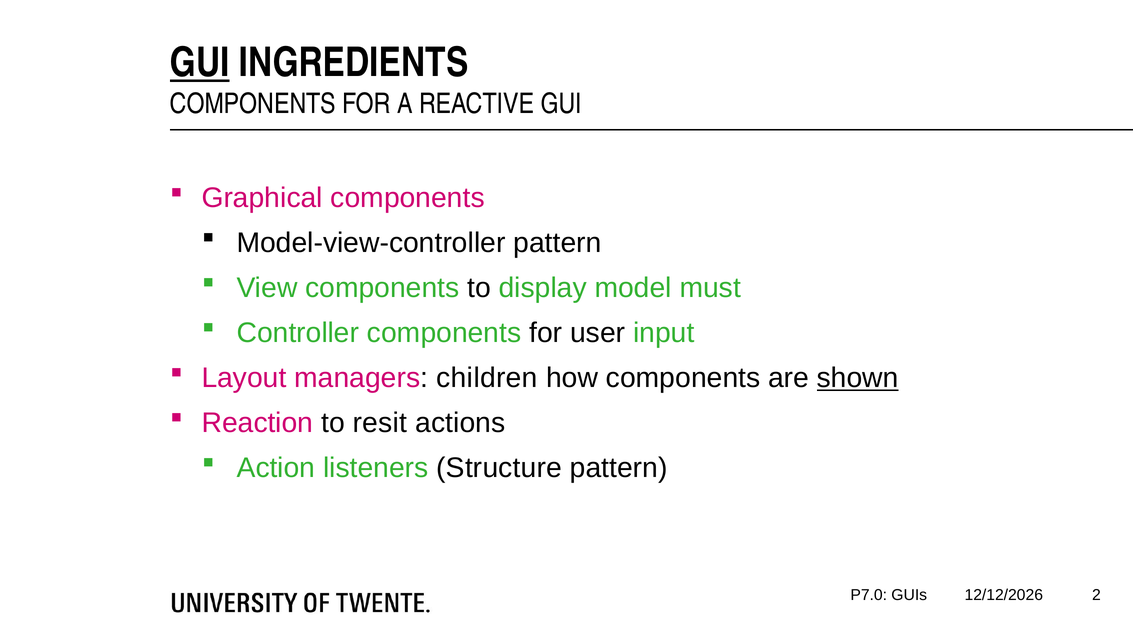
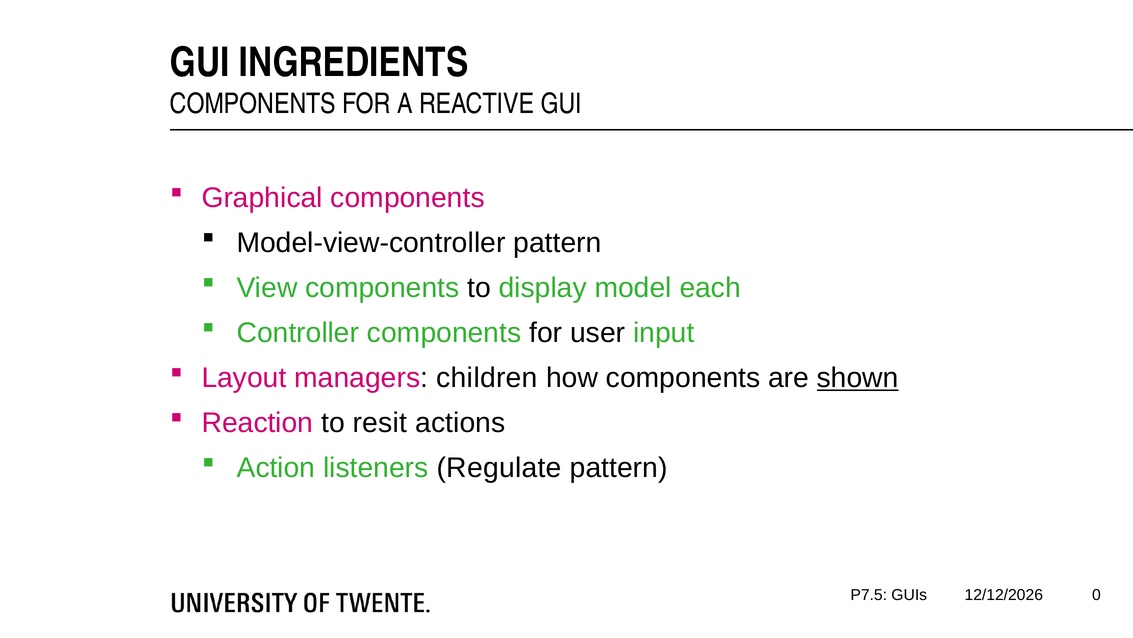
GUI underline: present -> none (200, 63)
must: must -> each (710, 288)
Structure: Structure -> Regulate (499, 468)
P7.0: P7.0 -> P7.5 (869, 594)
2: 2 -> 0 (1096, 594)
